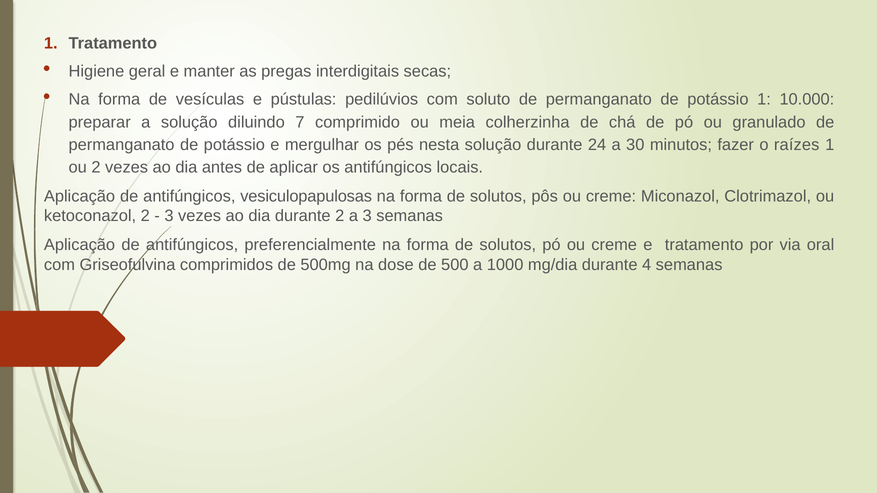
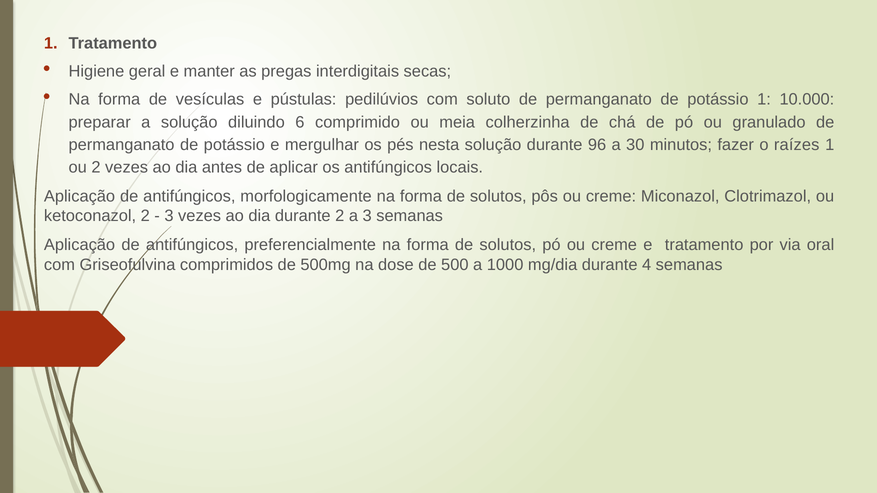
7: 7 -> 6 (300, 122)
24: 24 -> 96 (597, 145)
vesiculopapulosas: vesiculopapulosas -> morfologicamente (306, 196)
